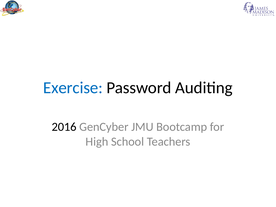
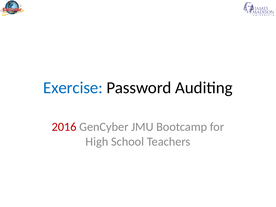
2016 colour: black -> red (64, 127)
